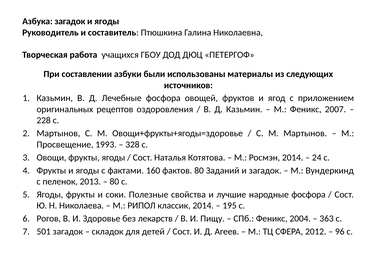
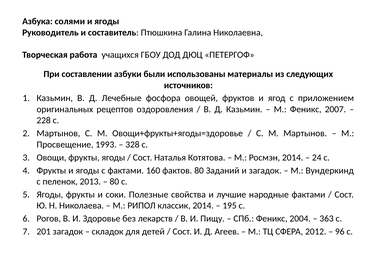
Азбука загадок: загадок -> солями (70, 21)
народные фосфора: фосфора -> фактами (308, 195)
501: 501 -> 201 (44, 232)
